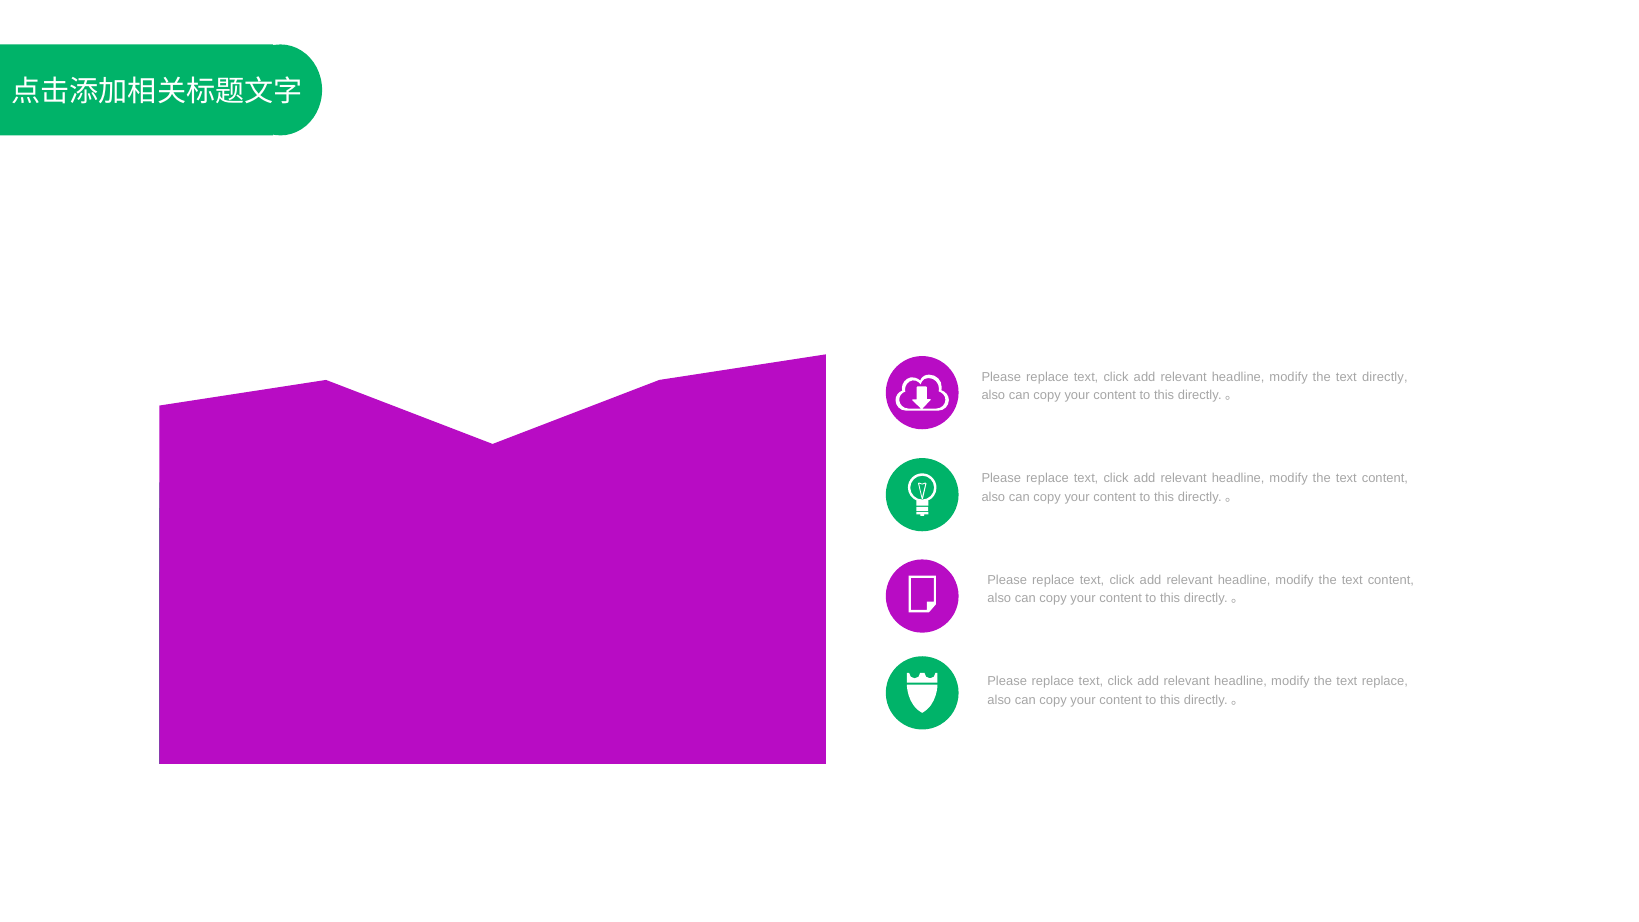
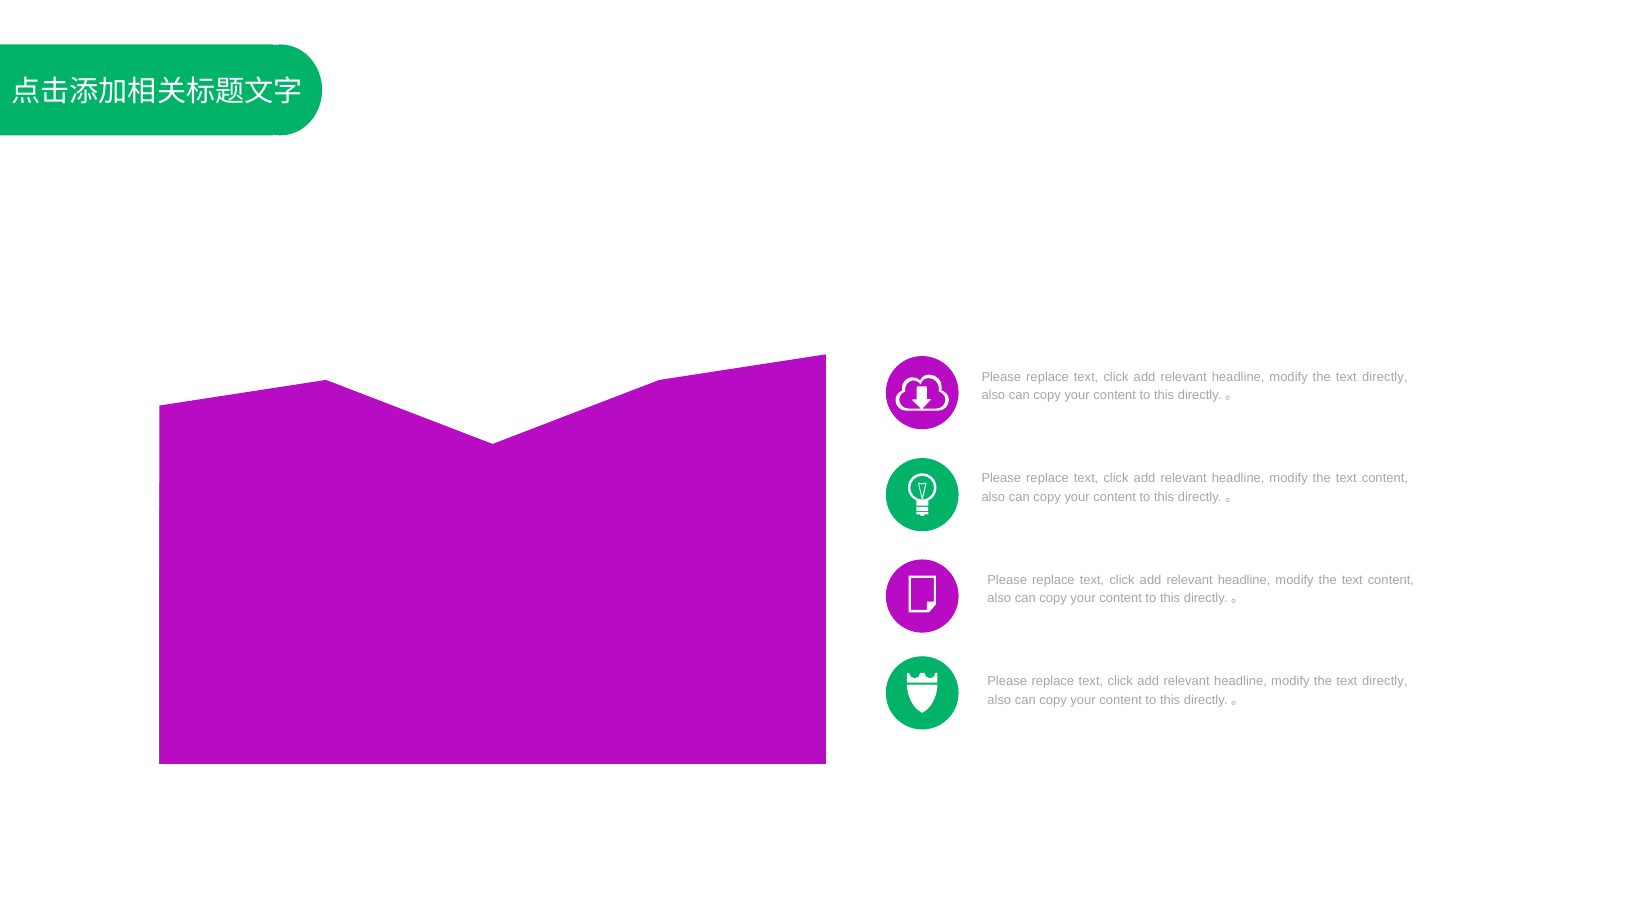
replace: replace -> directly (1385, 681)
